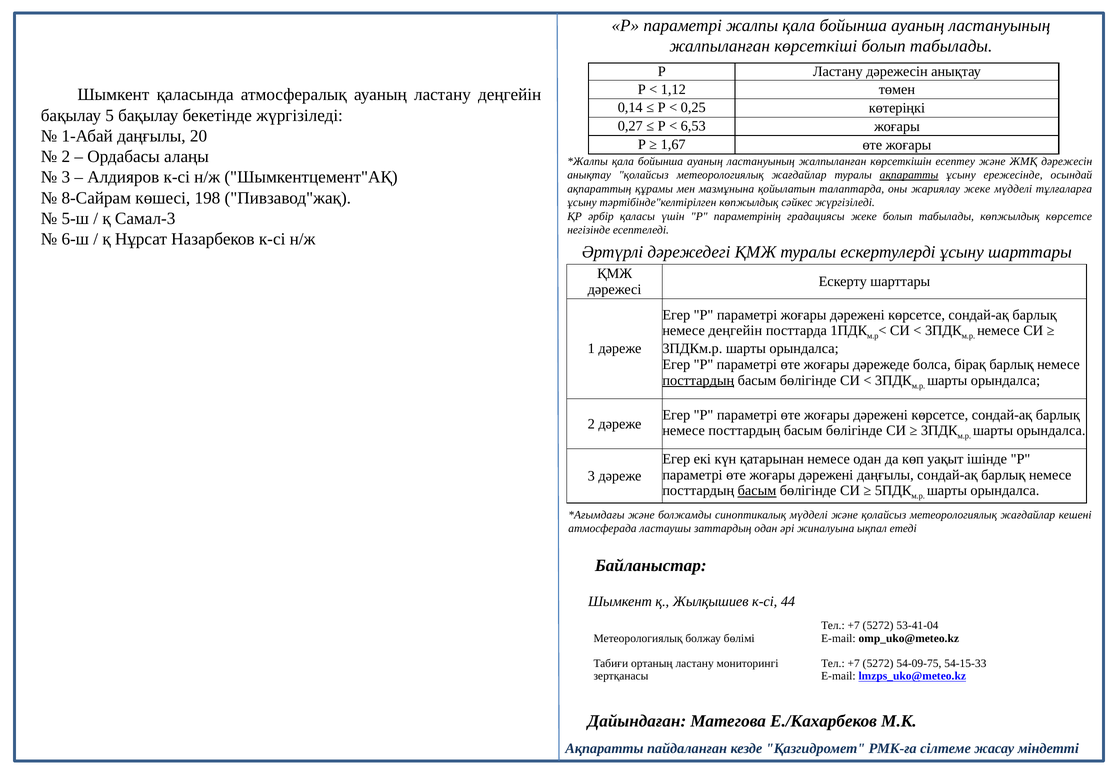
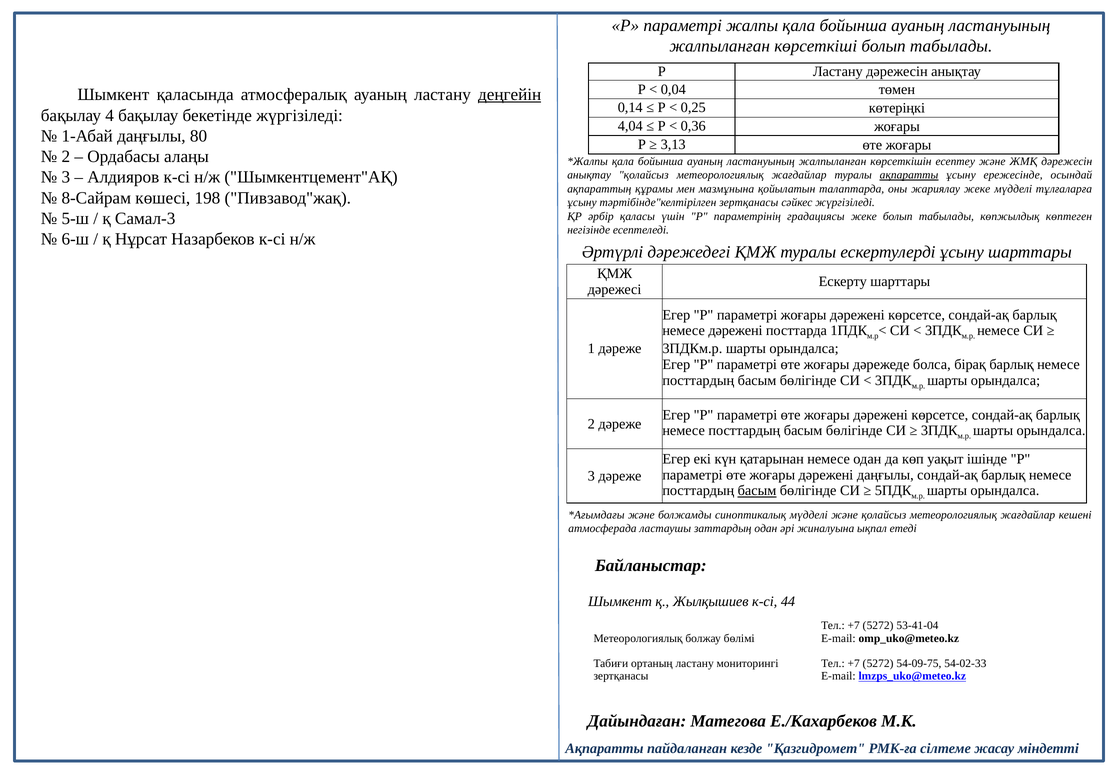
1,12: 1,12 -> 0,04 (673, 89)
деңгейін underline: none -> present (510, 95)
5: 5 -> 4 (110, 115)
0,27: 0,27 -> 4,04 (630, 126)
6,53: 6,53 -> 0,36 (693, 126)
20: 20 -> 80 (199, 136)
1,67: 1,67 -> 3,13 (673, 145)
тәртібінде"келтірілген көпжылдық: көпжылдық -> зертқанасы (749, 203)
көпжылдық көрсетсе: көрсетсе -> көптеген (1069, 216)
немесе деңгейін: деңгейін -> дәрежені (736, 331)
посттардың underline: present -> none (698, 380)
54-15-33: 54-15-33 -> 54-02-33 (965, 663)
